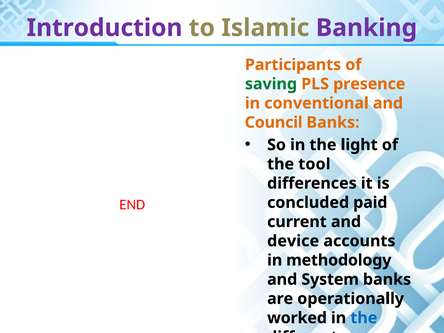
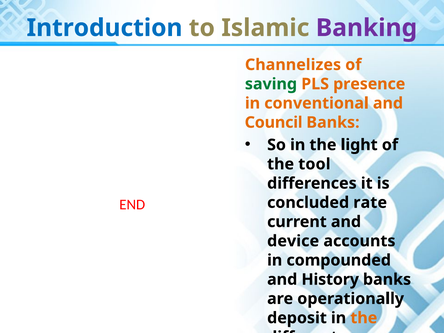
Introduction colour: purple -> blue (105, 28)
Participants: Participants -> Channelizes (293, 65)
paid: paid -> rate (370, 203)
methodology: methodology -> compounded (339, 260)
System: System -> History (330, 279)
worked: worked -> deposit (297, 318)
the colour: blue -> orange (364, 318)
